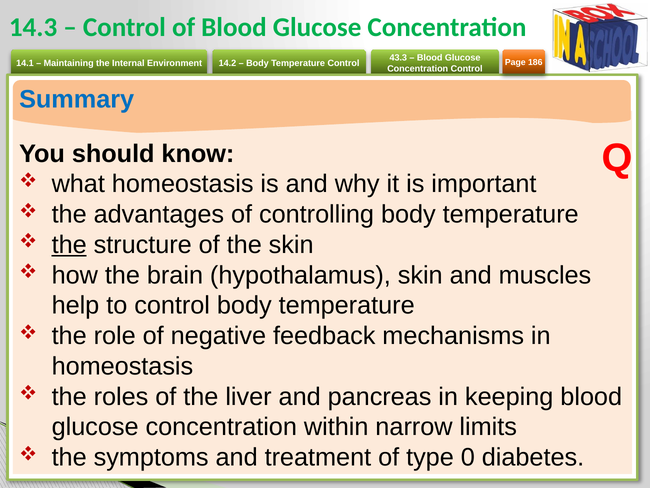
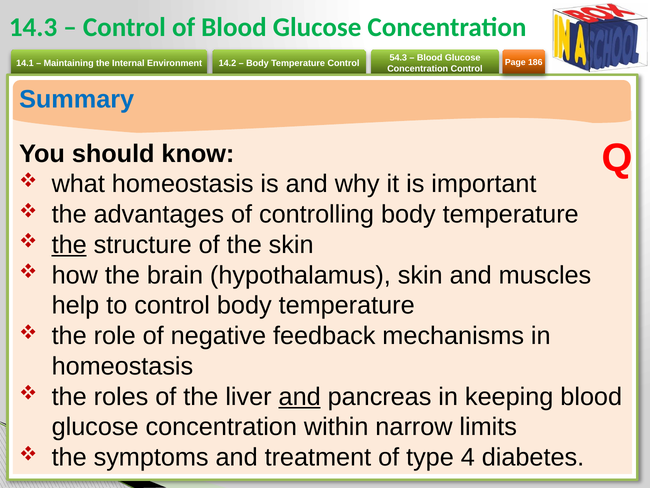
43.3: 43.3 -> 54.3 (398, 58)
and underline: none -> present (300, 396)
0: 0 -> 4 (468, 457)
